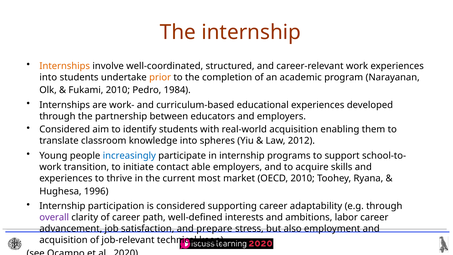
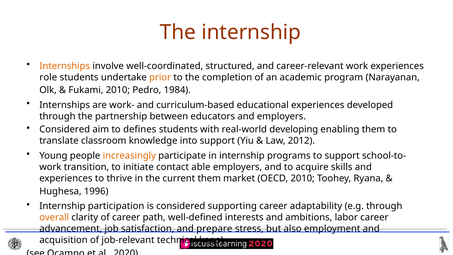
into: into -> role (48, 77)
identify: identify -> defines (140, 129)
real-world acquisition: acquisition -> developing (294, 129)
into spheres: spheres -> support (217, 141)
increasingly colour: blue -> orange (129, 156)
current most: most -> them (209, 178)
overall colour: purple -> orange (54, 217)
